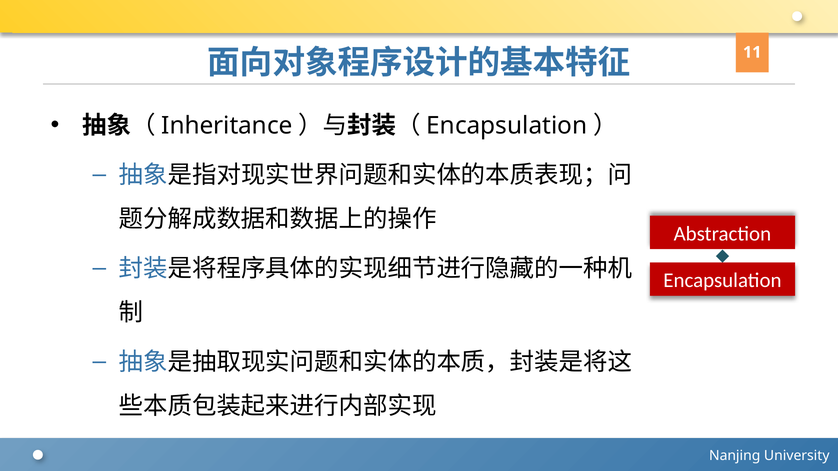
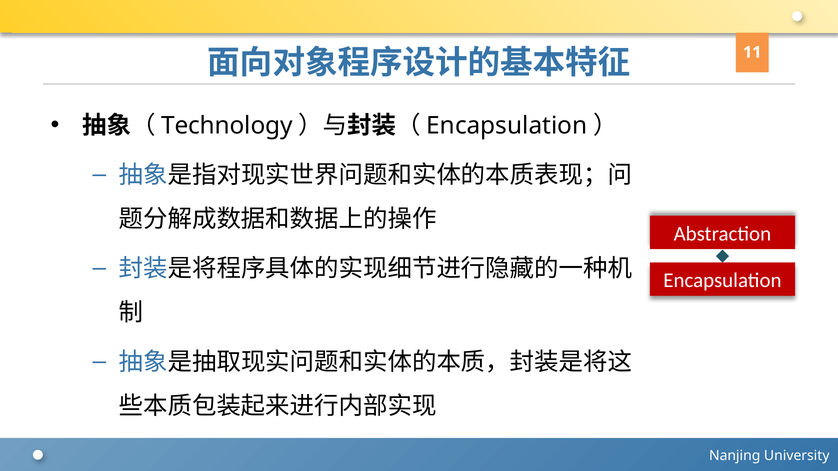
Inheritance: Inheritance -> Technology (227, 126)
